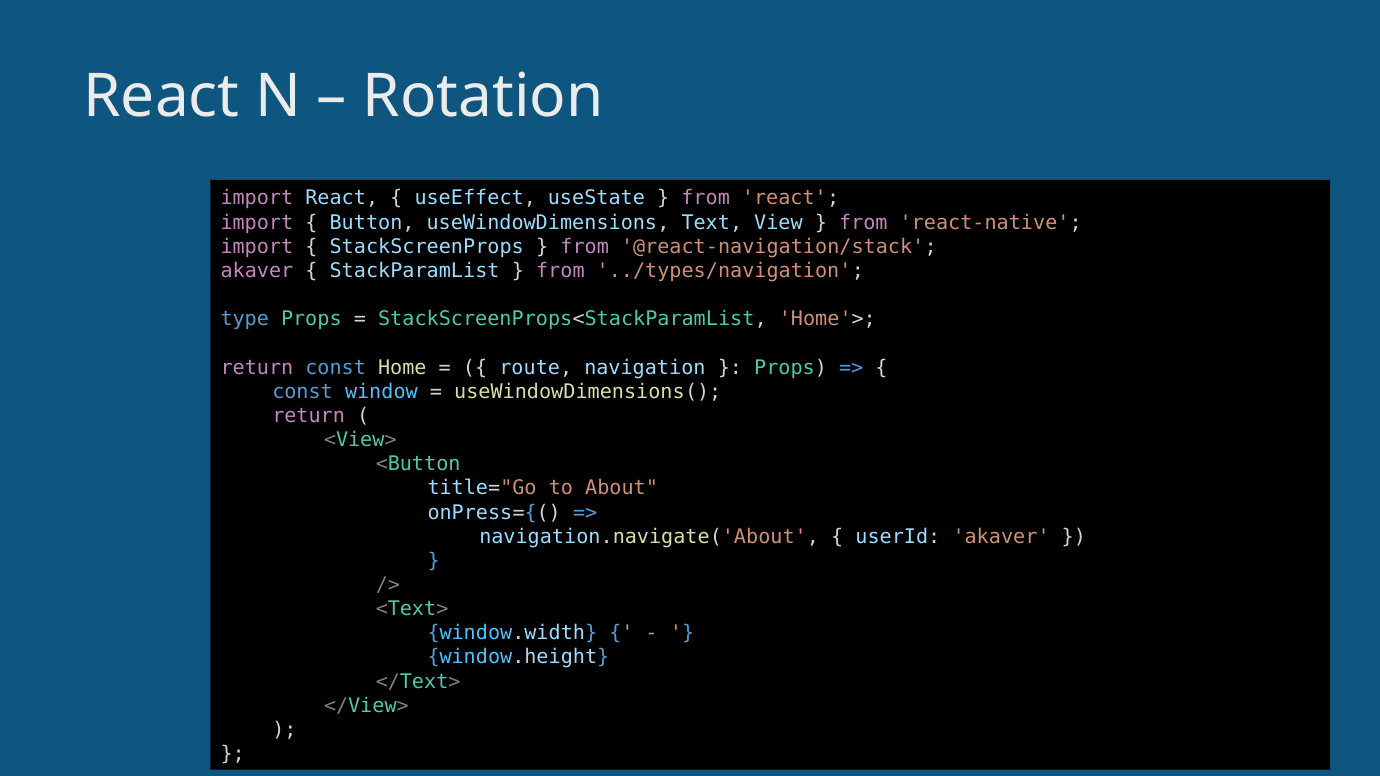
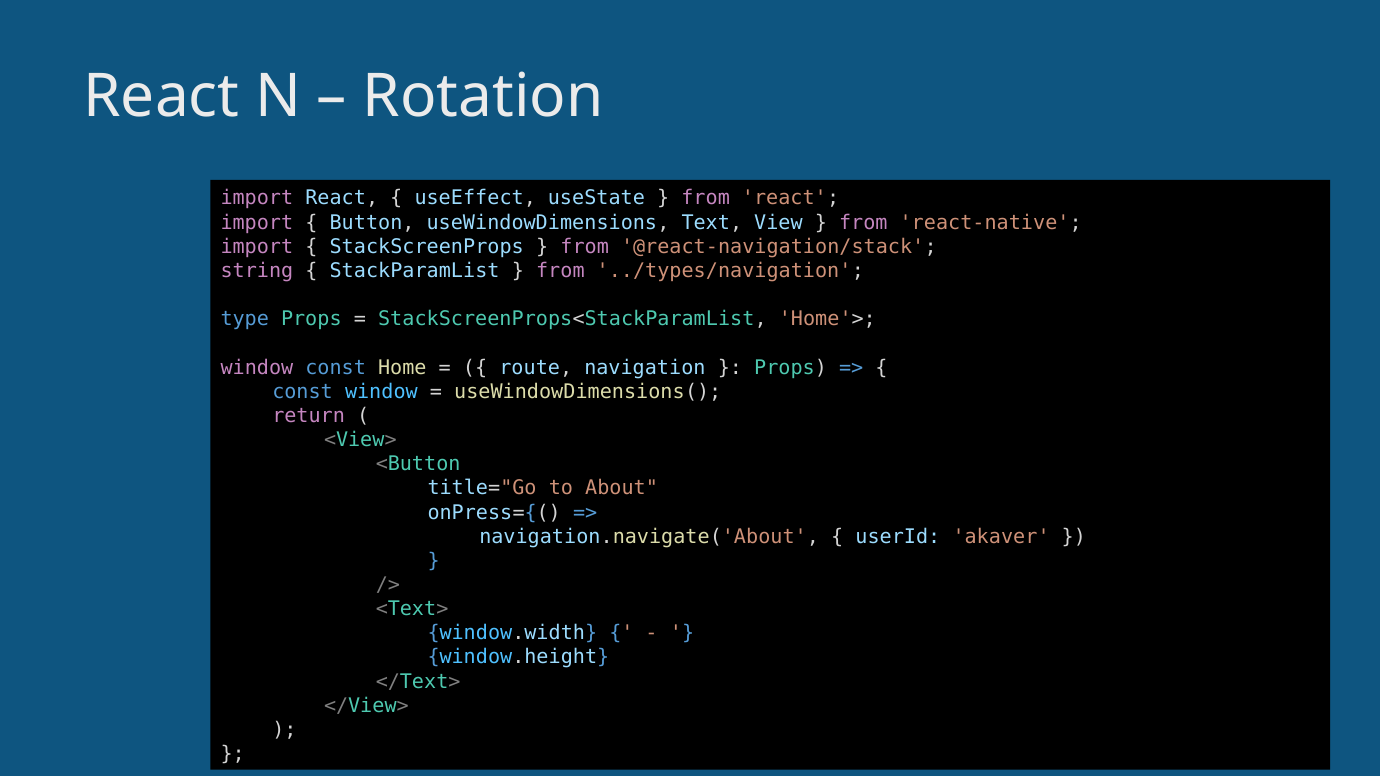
akaver: akaver -> string (257, 271)
return: return -> window (257, 368)
